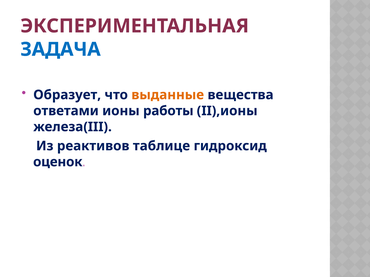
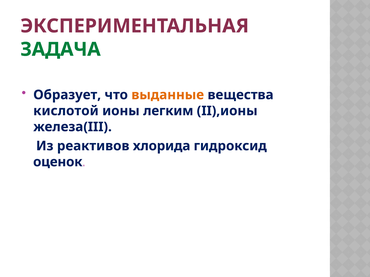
ЗАДАЧА colour: blue -> green (61, 49)
ответами: ответами -> кислотой (66, 111)
работы: работы -> легким (168, 111)
таблице: таблице -> хлорида (162, 146)
